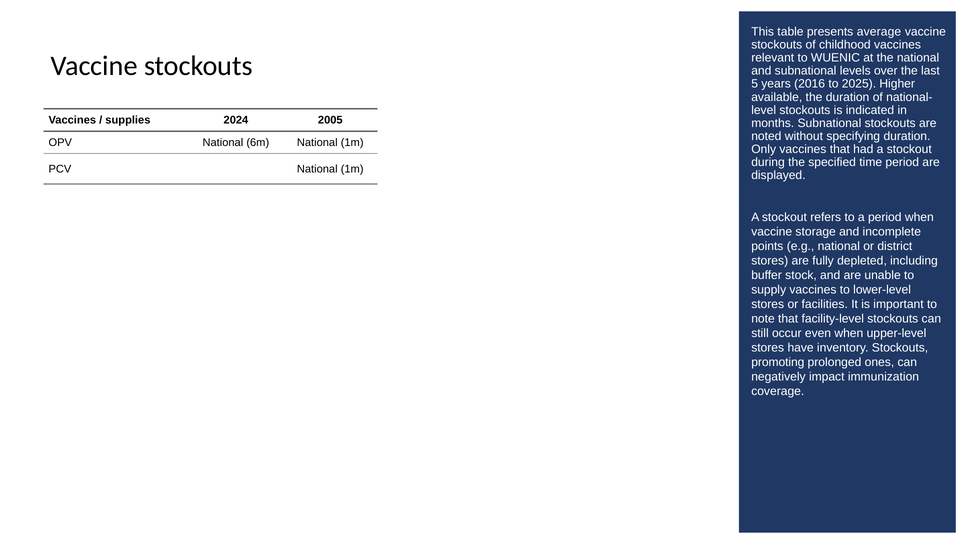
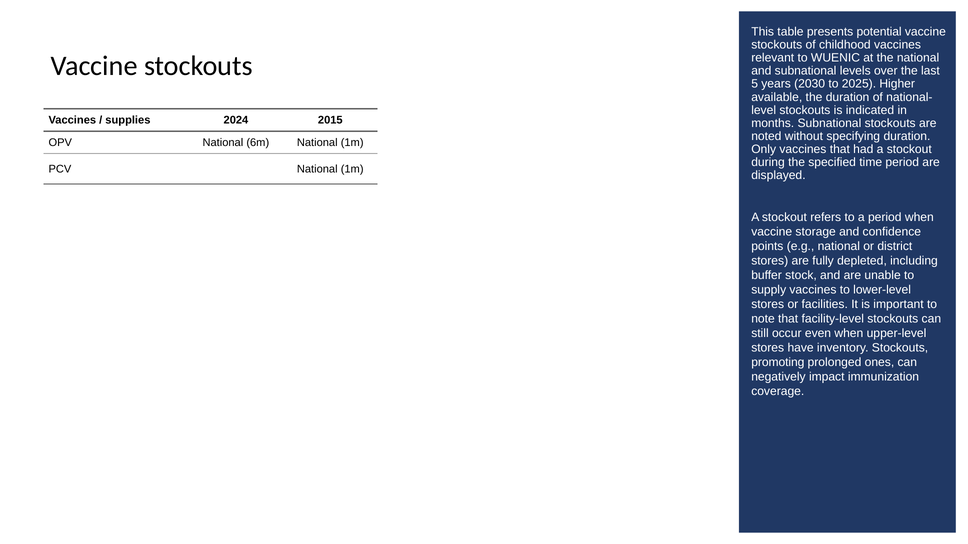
average: average -> potential (879, 32)
2016: 2016 -> 2030 (810, 84)
2005: 2005 -> 2015 (330, 120)
incomplete: incomplete -> confidence (892, 232)
